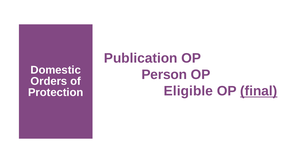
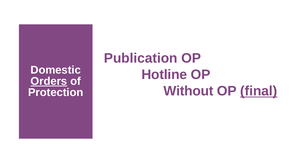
Person: Person -> Hotline (164, 74)
Orders underline: none -> present (49, 81)
Eligible: Eligible -> Without (189, 91)
